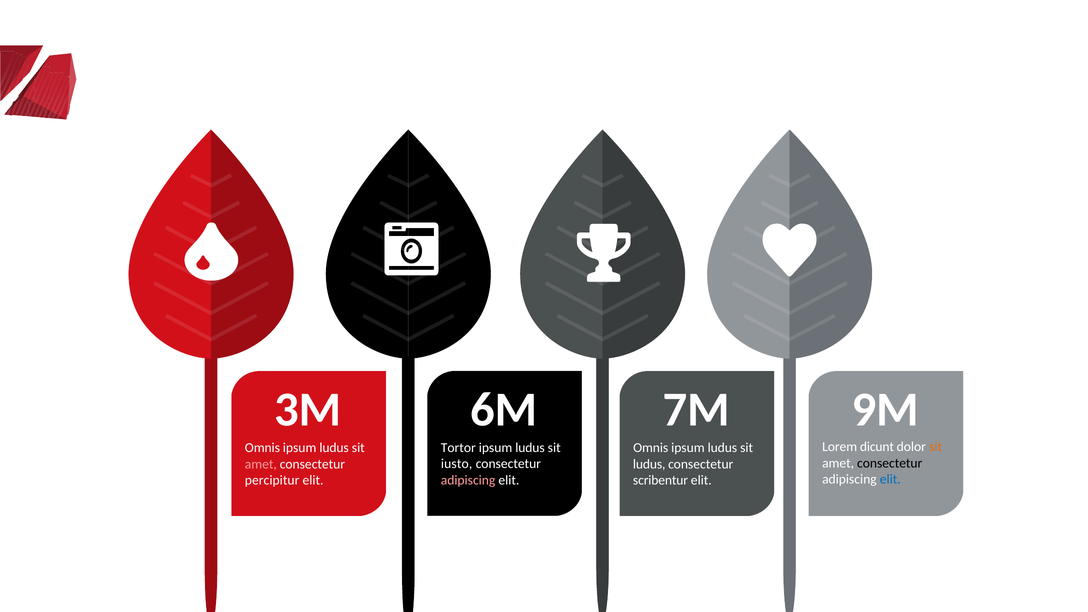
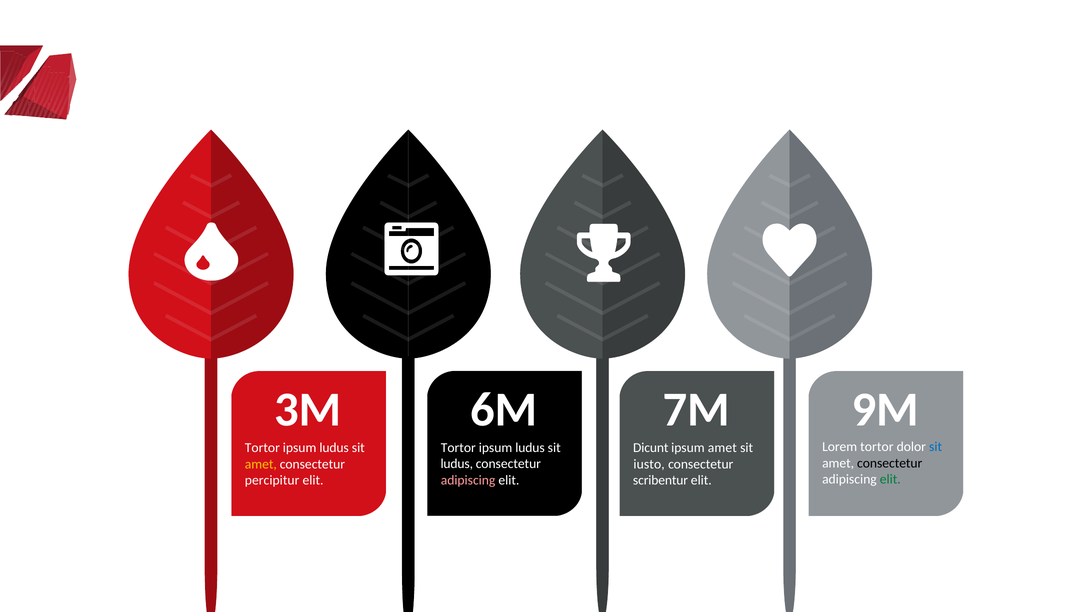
Lorem dicunt: dicunt -> tortor (877, 447)
sit colour: orange -> blue (936, 447)
Omnis: Omnis -> Tortor (262, 448)
Omnis: Omnis -> Dicunt (651, 448)
ludus: ludus -> amet (722, 448)
iusto: iusto -> ludus (457, 464)
amet colour: pink -> yellow (261, 464)
ludus: ludus -> iusto (649, 464)
elit colour: blue -> green (890, 479)
